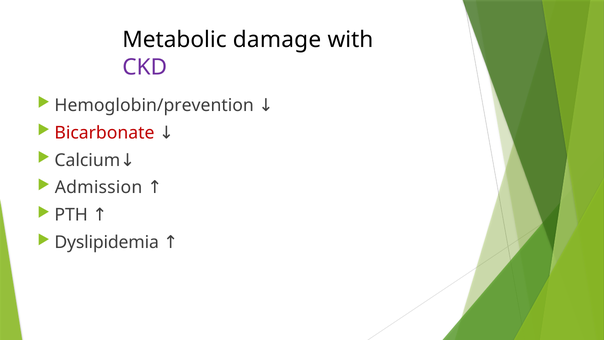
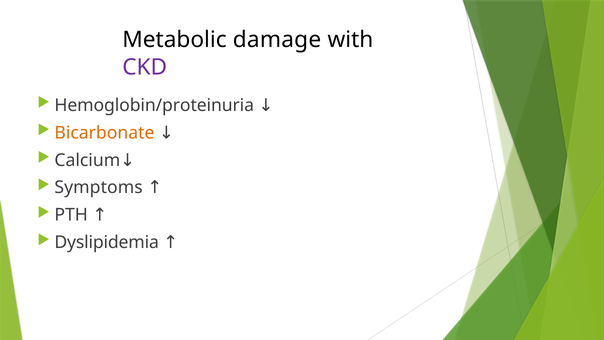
Hemoglobin/prevention: Hemoglobin/prevention -> Hemoglobin/proteinuria (154, 105)
Bicarbonate colour: red -> orange (104, 133)
Admission: Admission -> Symptoms (99, 187)
